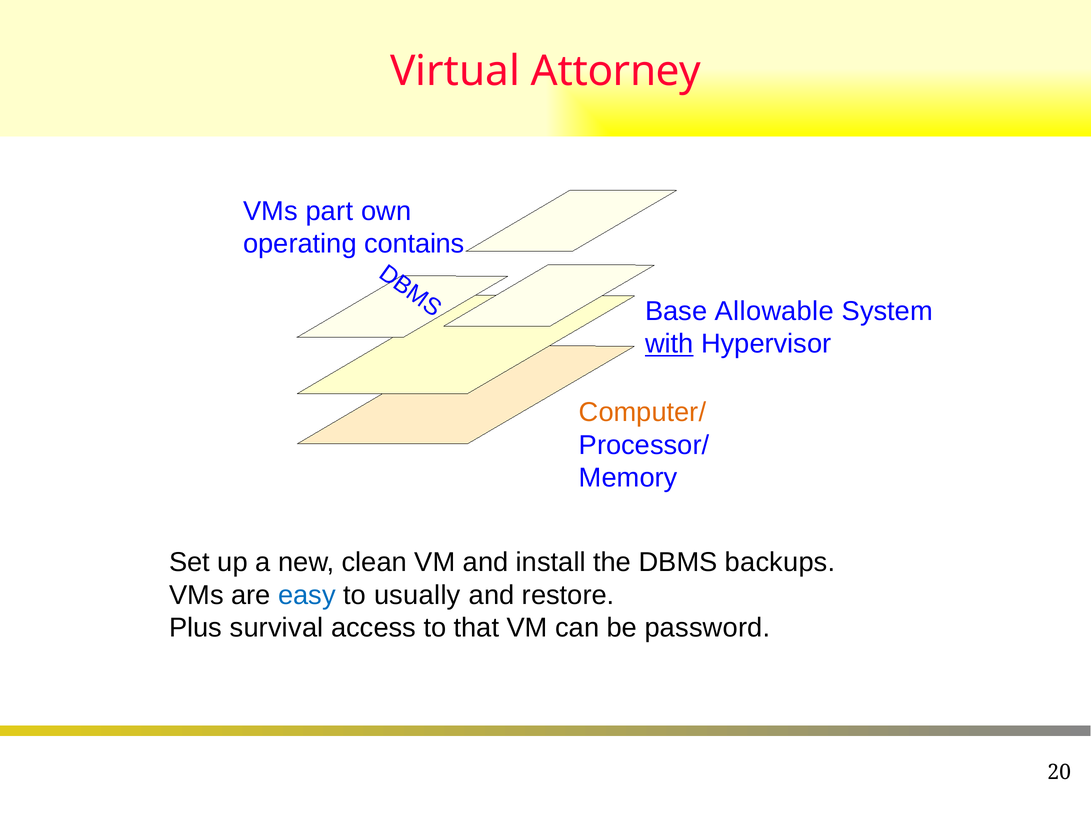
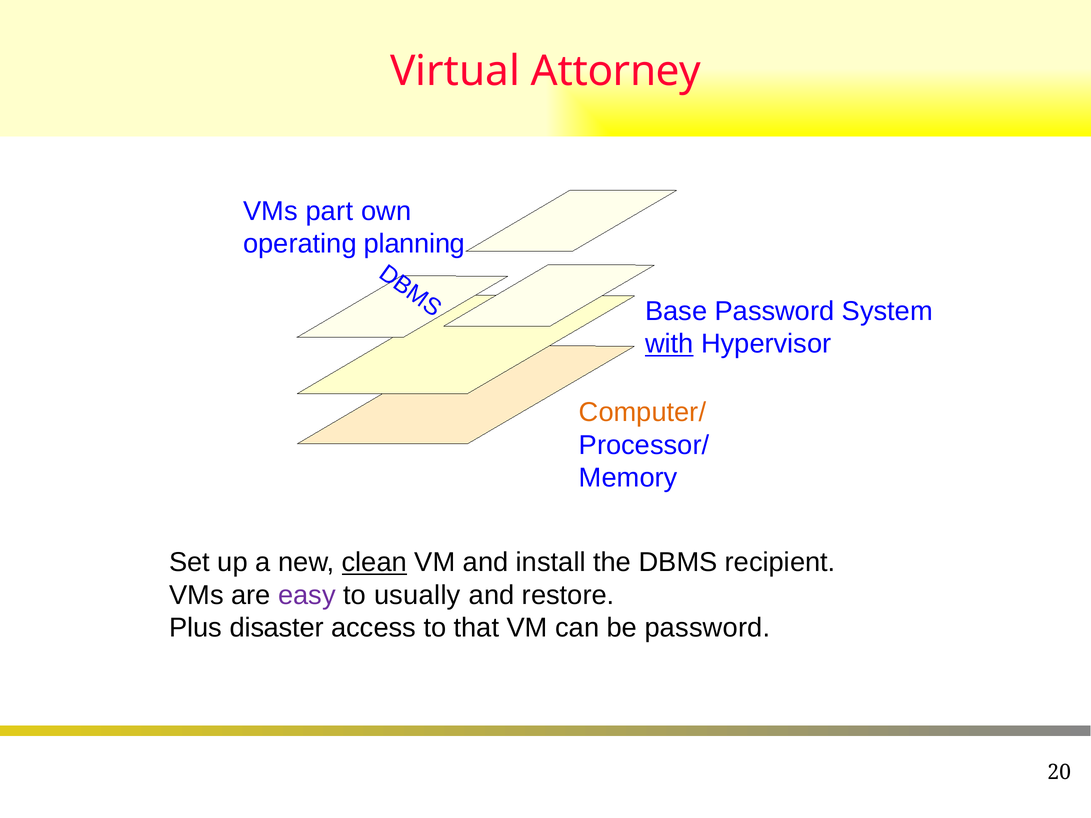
contains: contains -> planning (415, 244)
Allowable: Allowable -> Password (775, 311)
clean underline: none -> present (374, 563)
backups: backups -> recipient (780, 563)
easy colour: blue -> purple (307, 595)
survival: survival -> disaster (277, 628)
